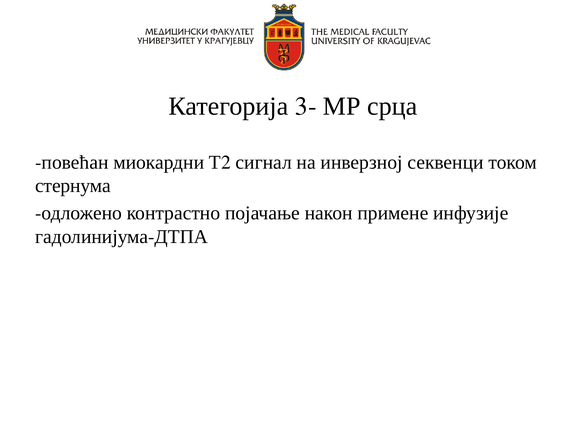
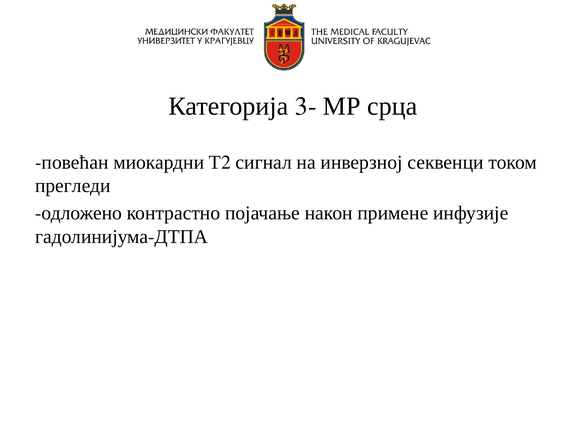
стернума: стернума -> прегледи (73, 186)
